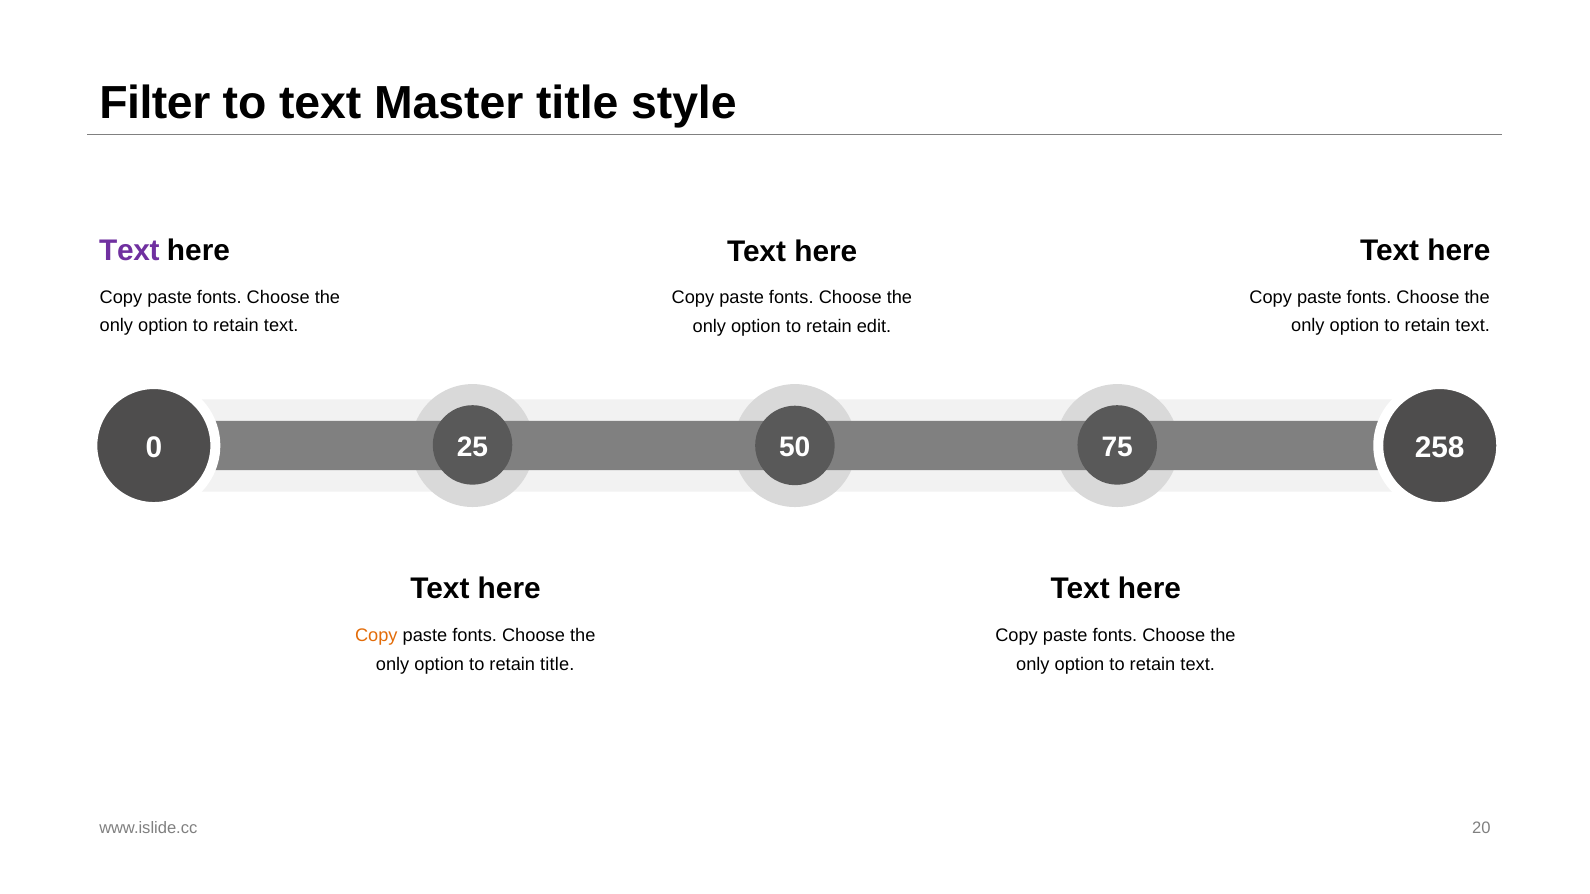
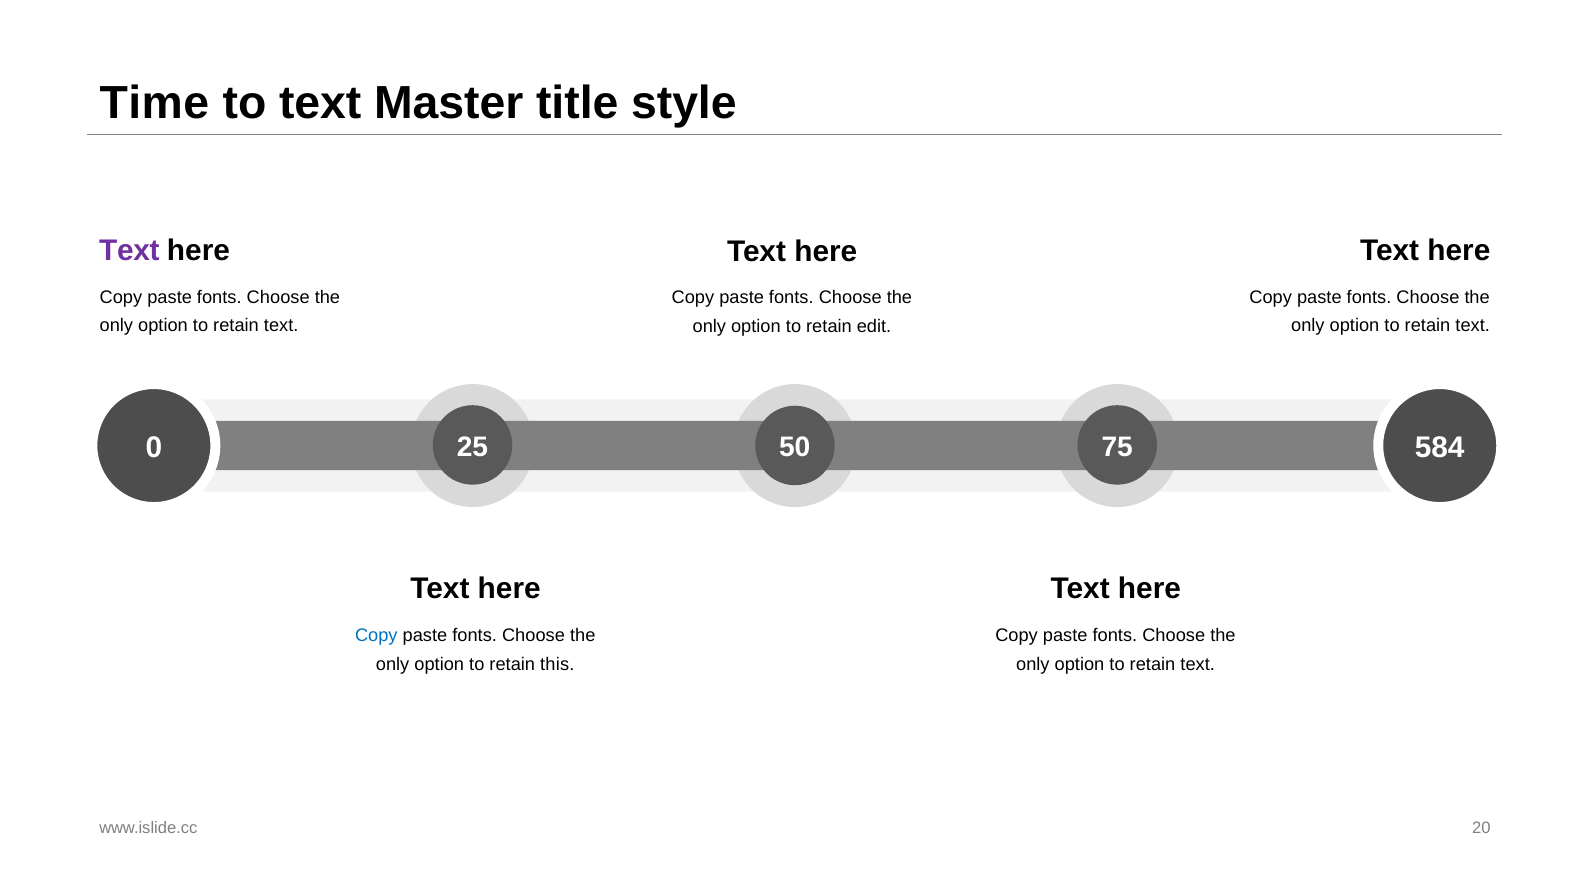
Filter: Filter -> Time (154, 103)
258: 258 -> 584 (1440, 448)
Copy colour: orange -> blue (376, 636)
retain title: title -> this (557, 664)
